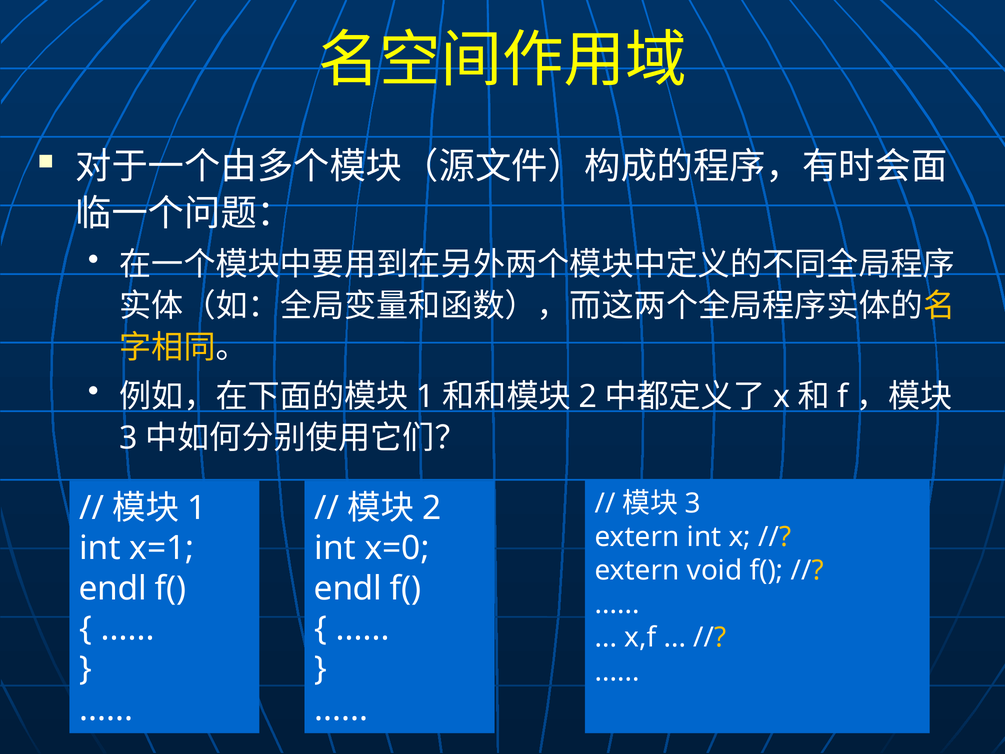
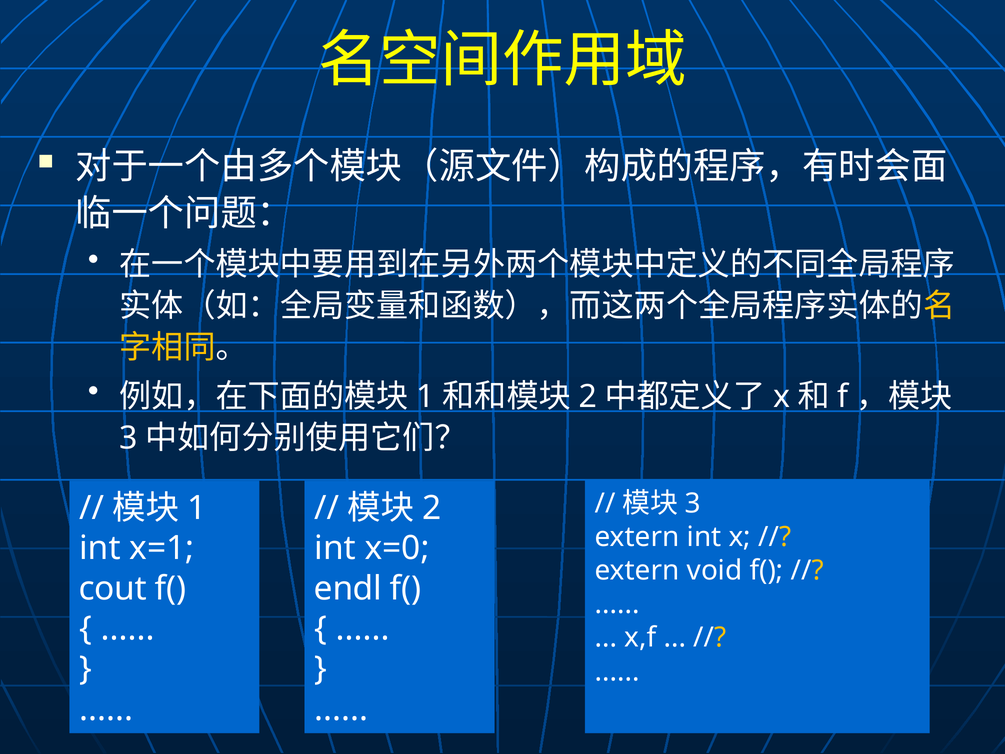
endl: endl -> cout (113, 588)
